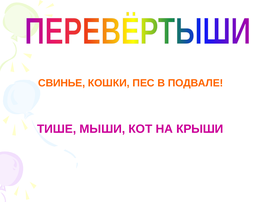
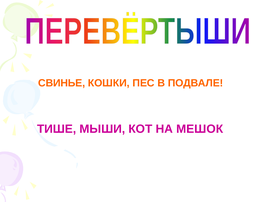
КРЫШИ: КРЫШИ -> МЕШОК (200, 129)
